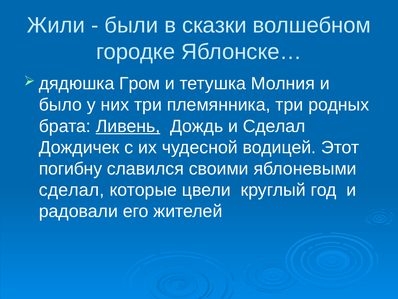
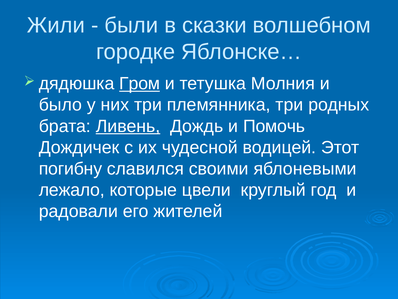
Гром underline: none -> present (140, 83)
и Сделал: Сделал -> Помочь (274, 126)
сделал: сделал -> лежало (72, 190)
